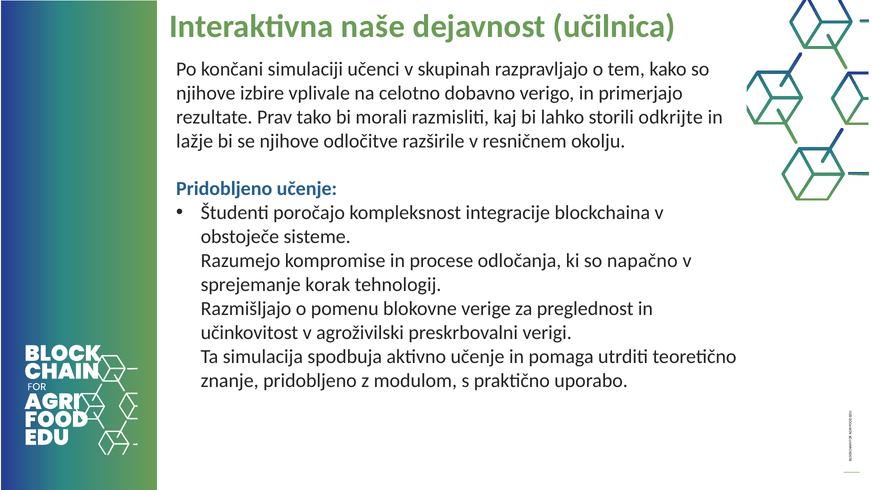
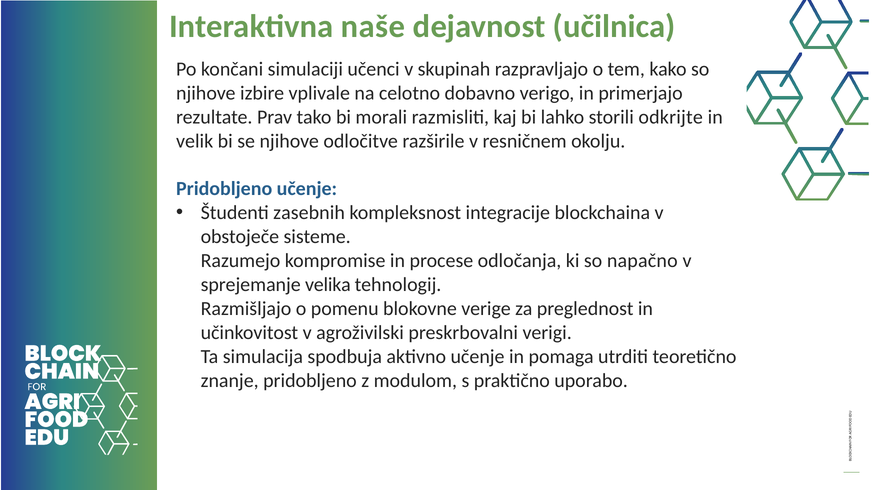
lažje: lažje -> velik (195, 141)
poročajo: poročajo -> zasebnih (309, 213)
korak: korak -> velika (328, 285)
